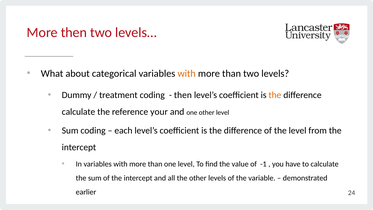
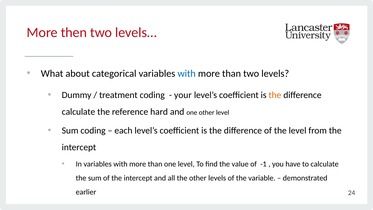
with colour: orange -> blue (187, 73)
then: then -> your (183, 95)
your: your -> hard (159, 112)
